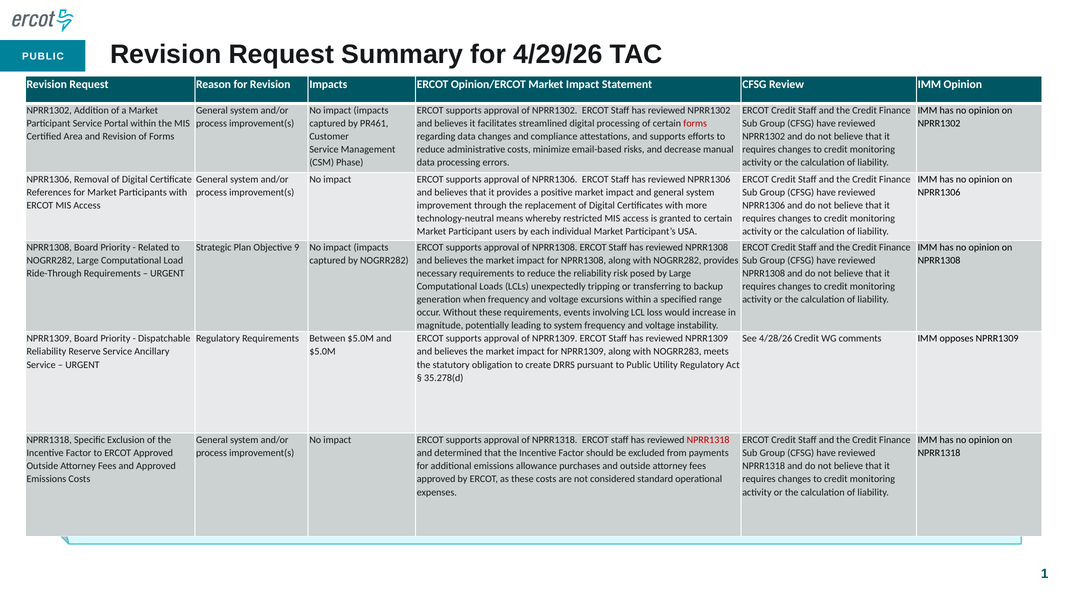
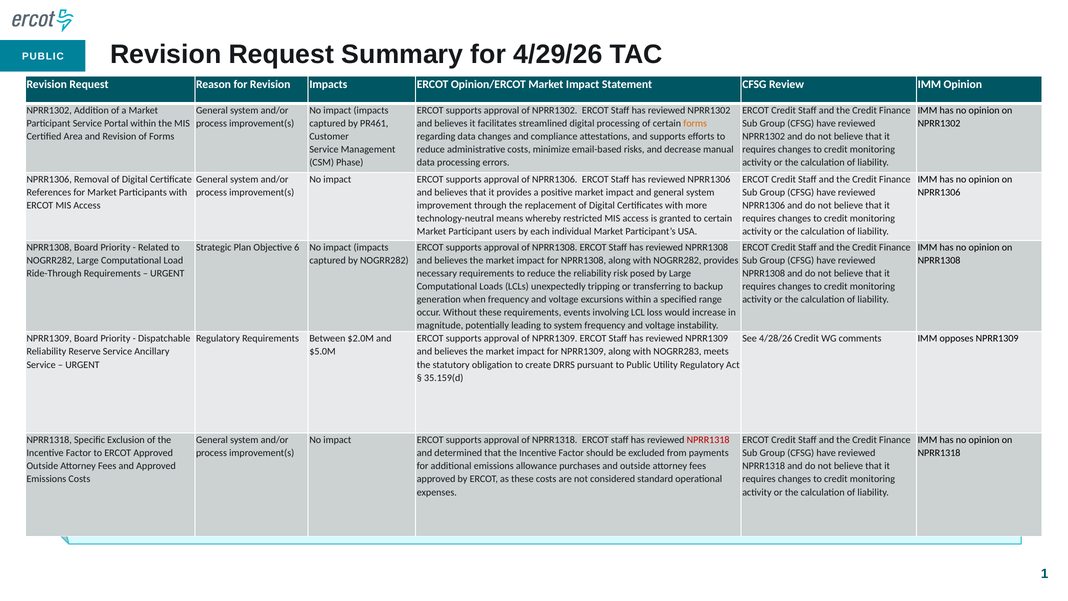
forms colour: red -> orange (695, 123)
9: 9 -> 6 (297, 247)
Between $5.0M: $5.0M -> $2.0M (361, 338)
35.278(d: 35.278(d -> 35.159(d (444, 378)
